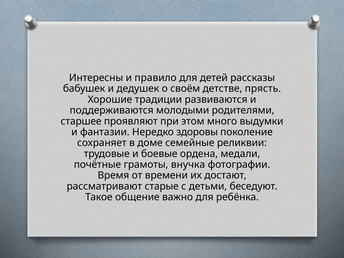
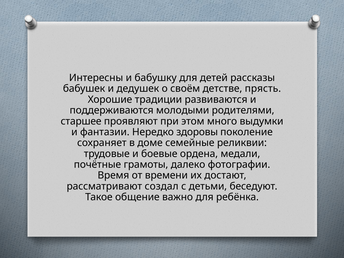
правило: правило -> бабушку (156, 78)
внучка: внучка -> далеко (188, 165)
старые: старые -> создал (162, 186)
